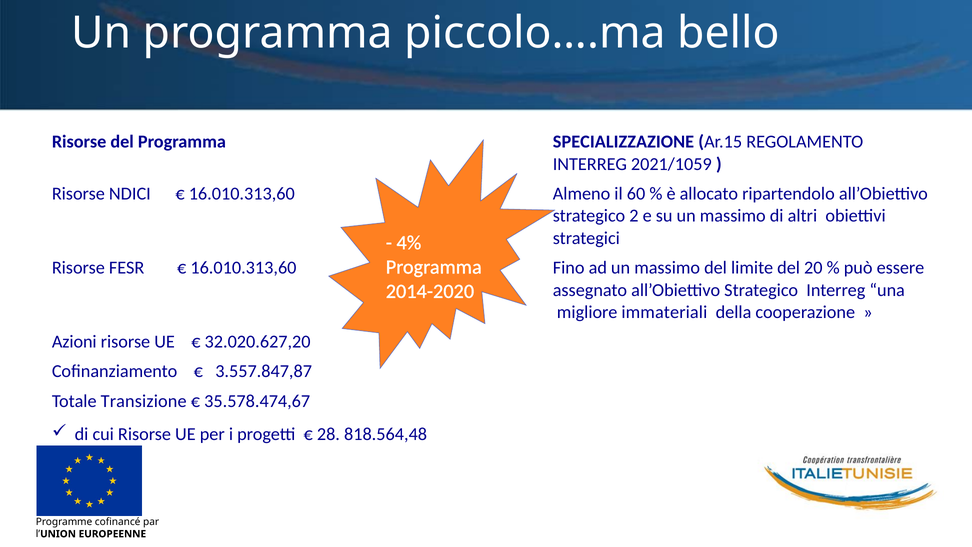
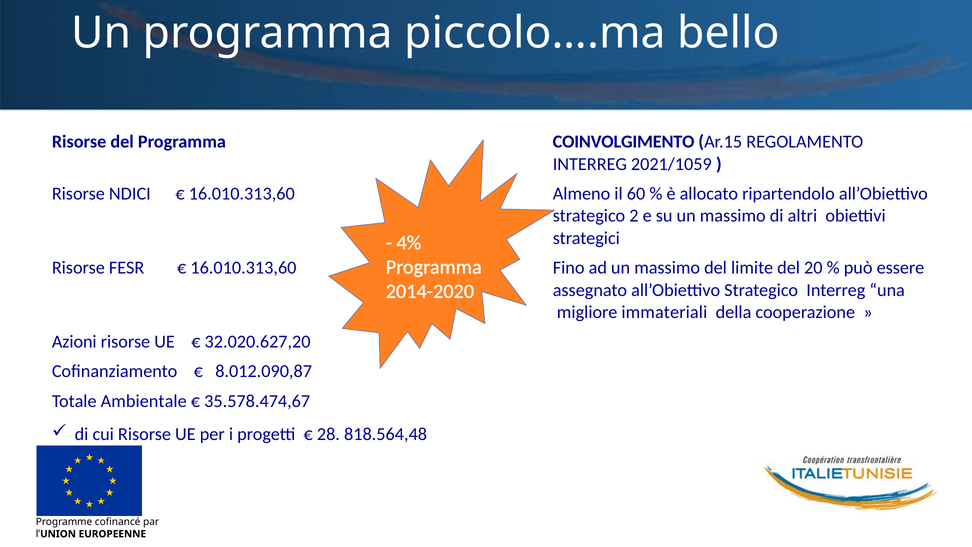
SPECIALIZZAZIONE: SPECIALIZZAZIONE -> COINVOLGIMENTO (624, 142)
3.557.847,87: 3.557.847,87 -> 8.012.090,87 (264, 371)
Transizione: Transizione -> Ambientale (144, 401)
